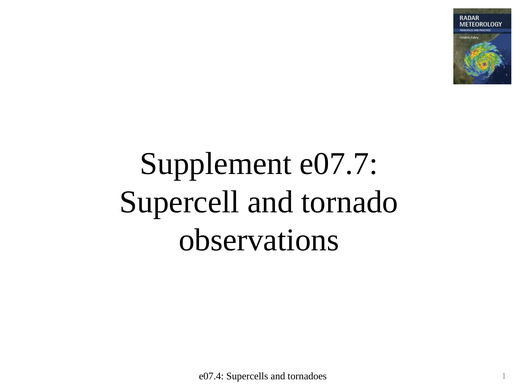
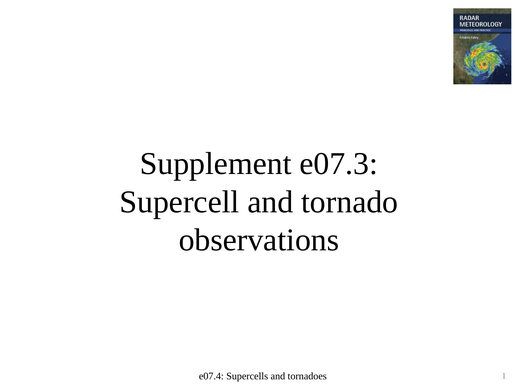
e07.7: e07.7 -> e07.3 (339, 164)
